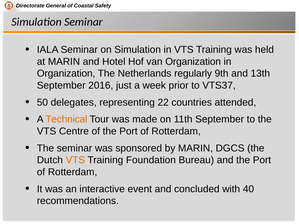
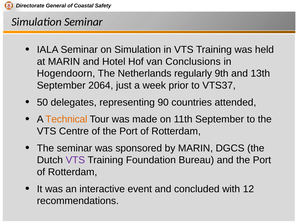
van Organization: Organization -> Conclusions (193, 62)
Organization: Organization -> Hogendoorn (66, 74)
2016: 2016 -> 2064 (101, 86)
22: 22 -> 90 (163, 102)
VTS colour: orange -> purple (75, 160)
40: 40 -> 12 (248, 189)
